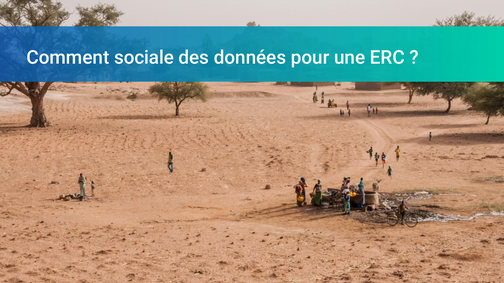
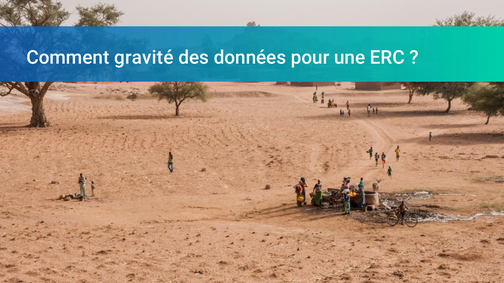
sociale: sociale -> gravité (144, 58)
